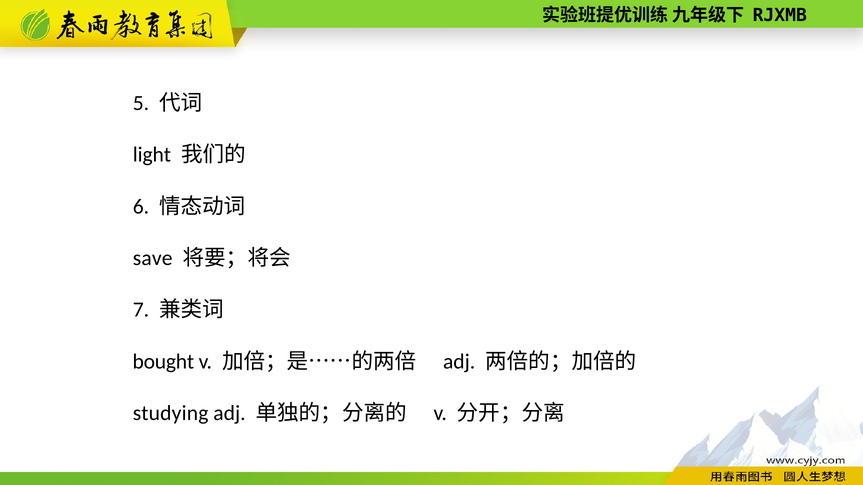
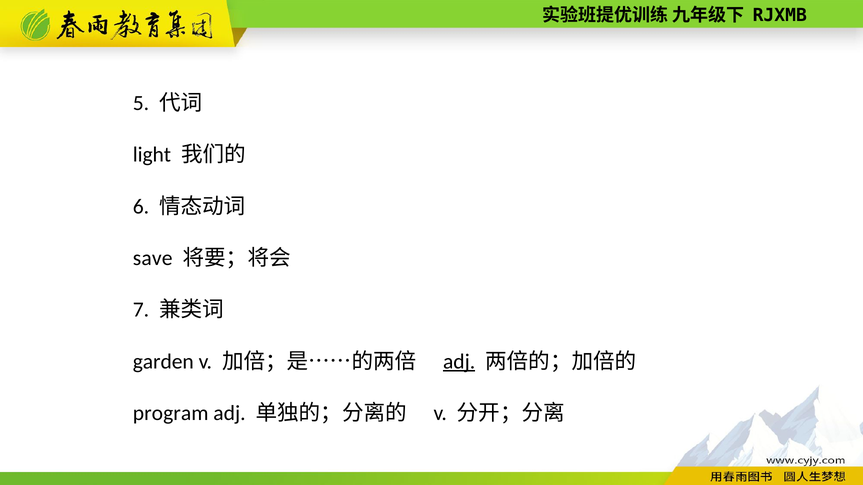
bought: bought -> garden (163, 362)
adj underline: none -> present (459, 362)
studying: studying -> program (171, 414)
